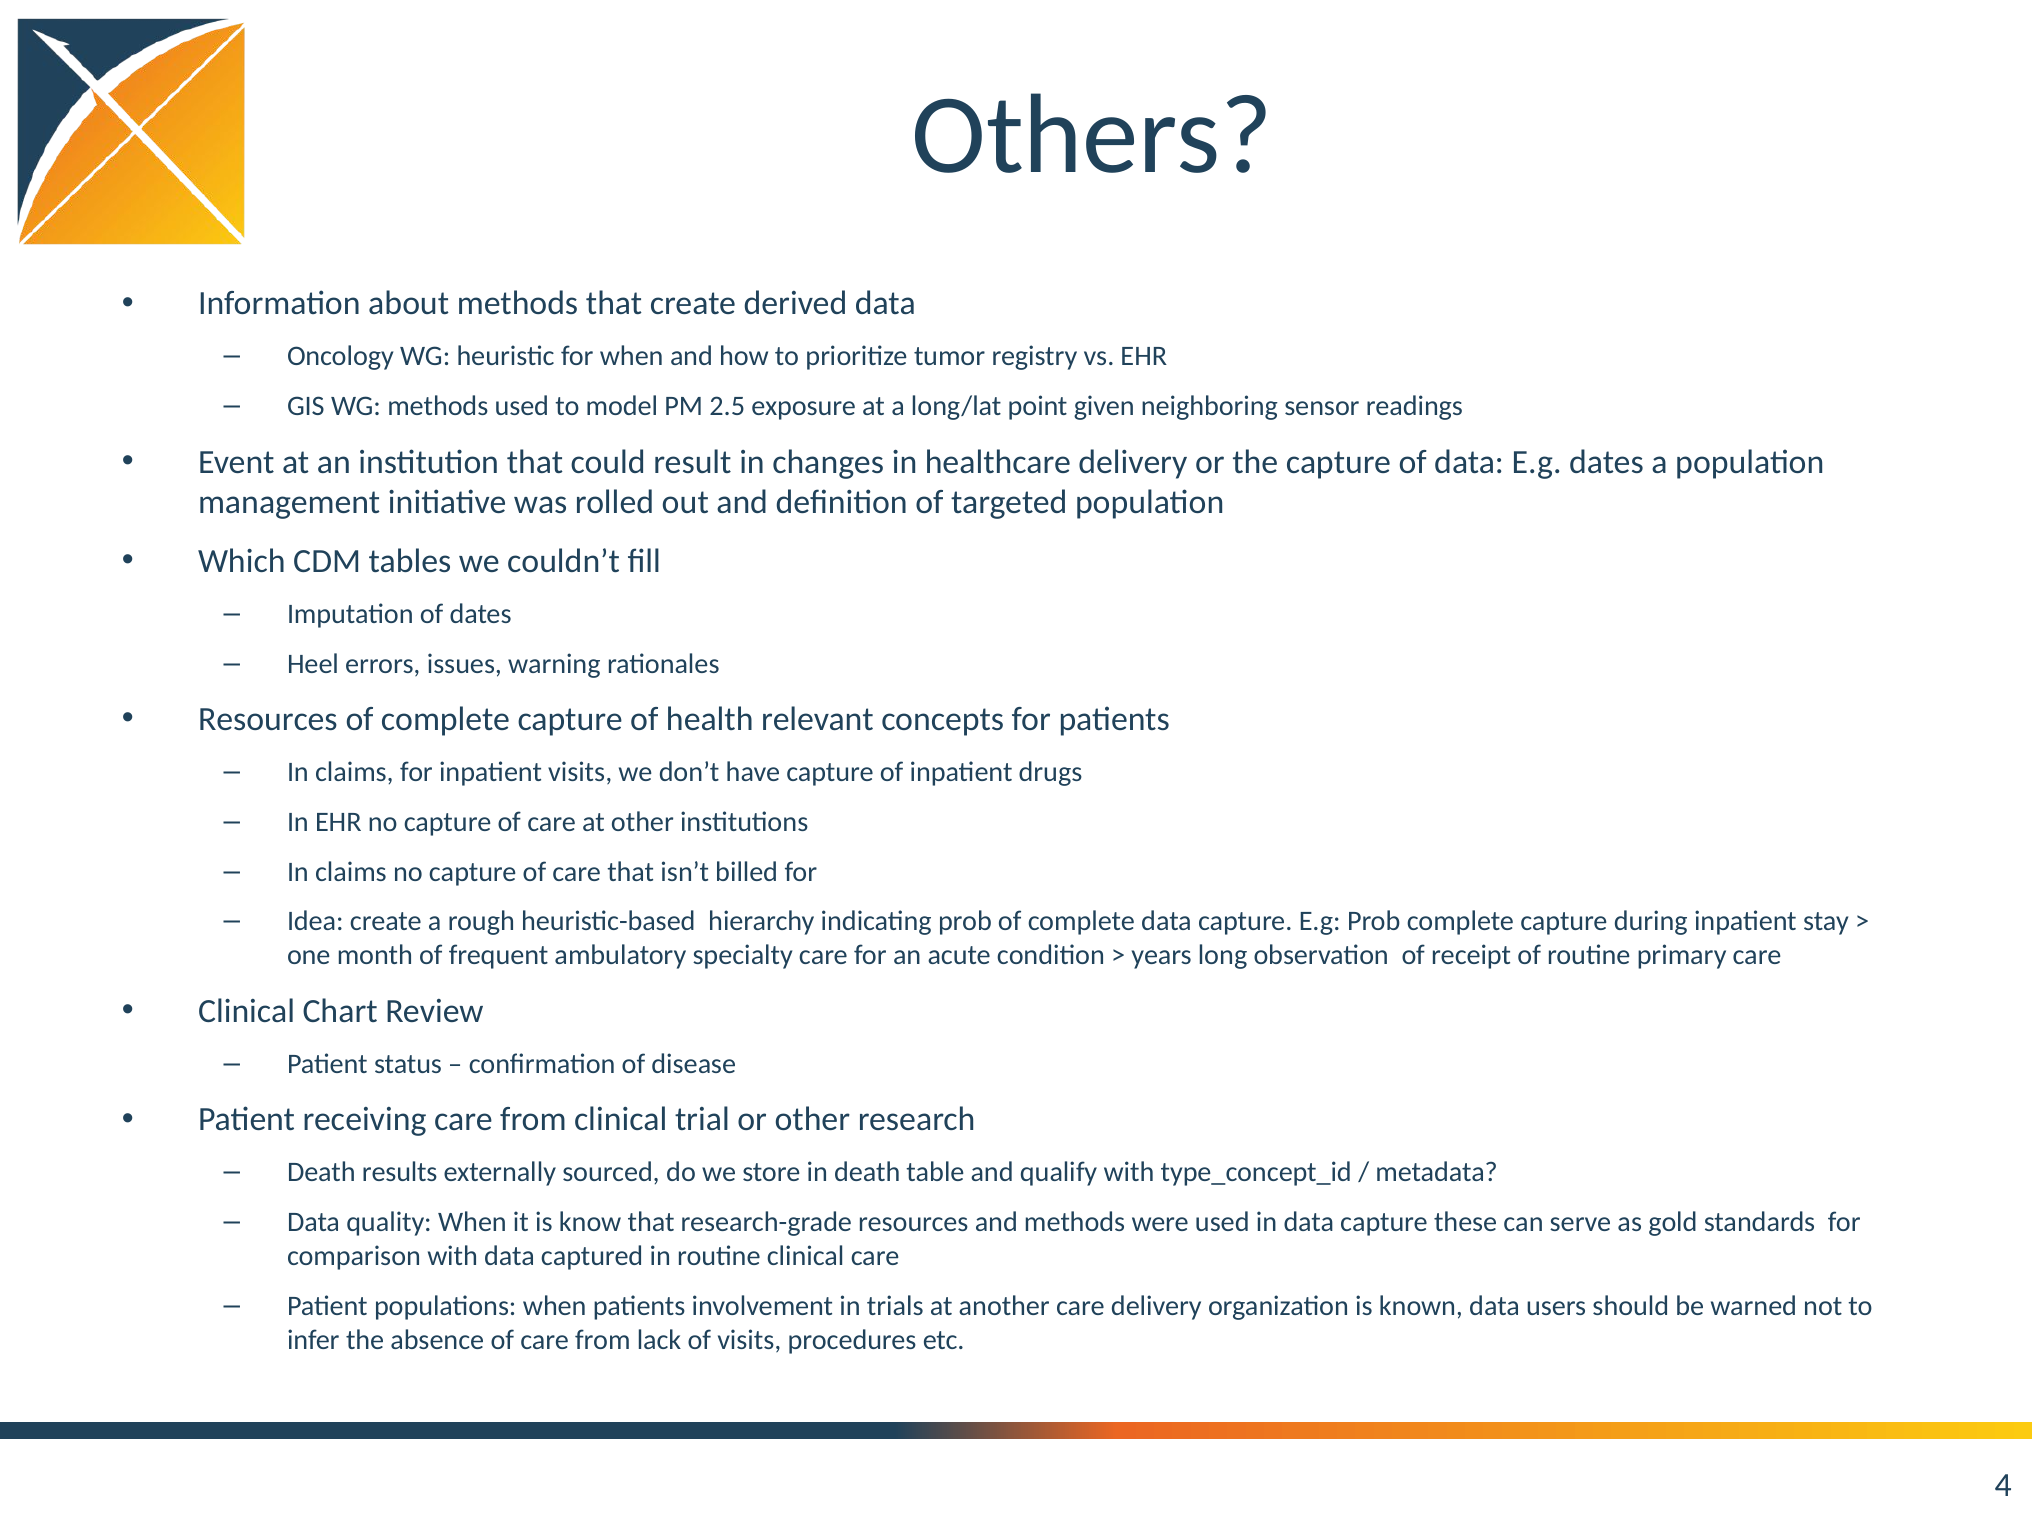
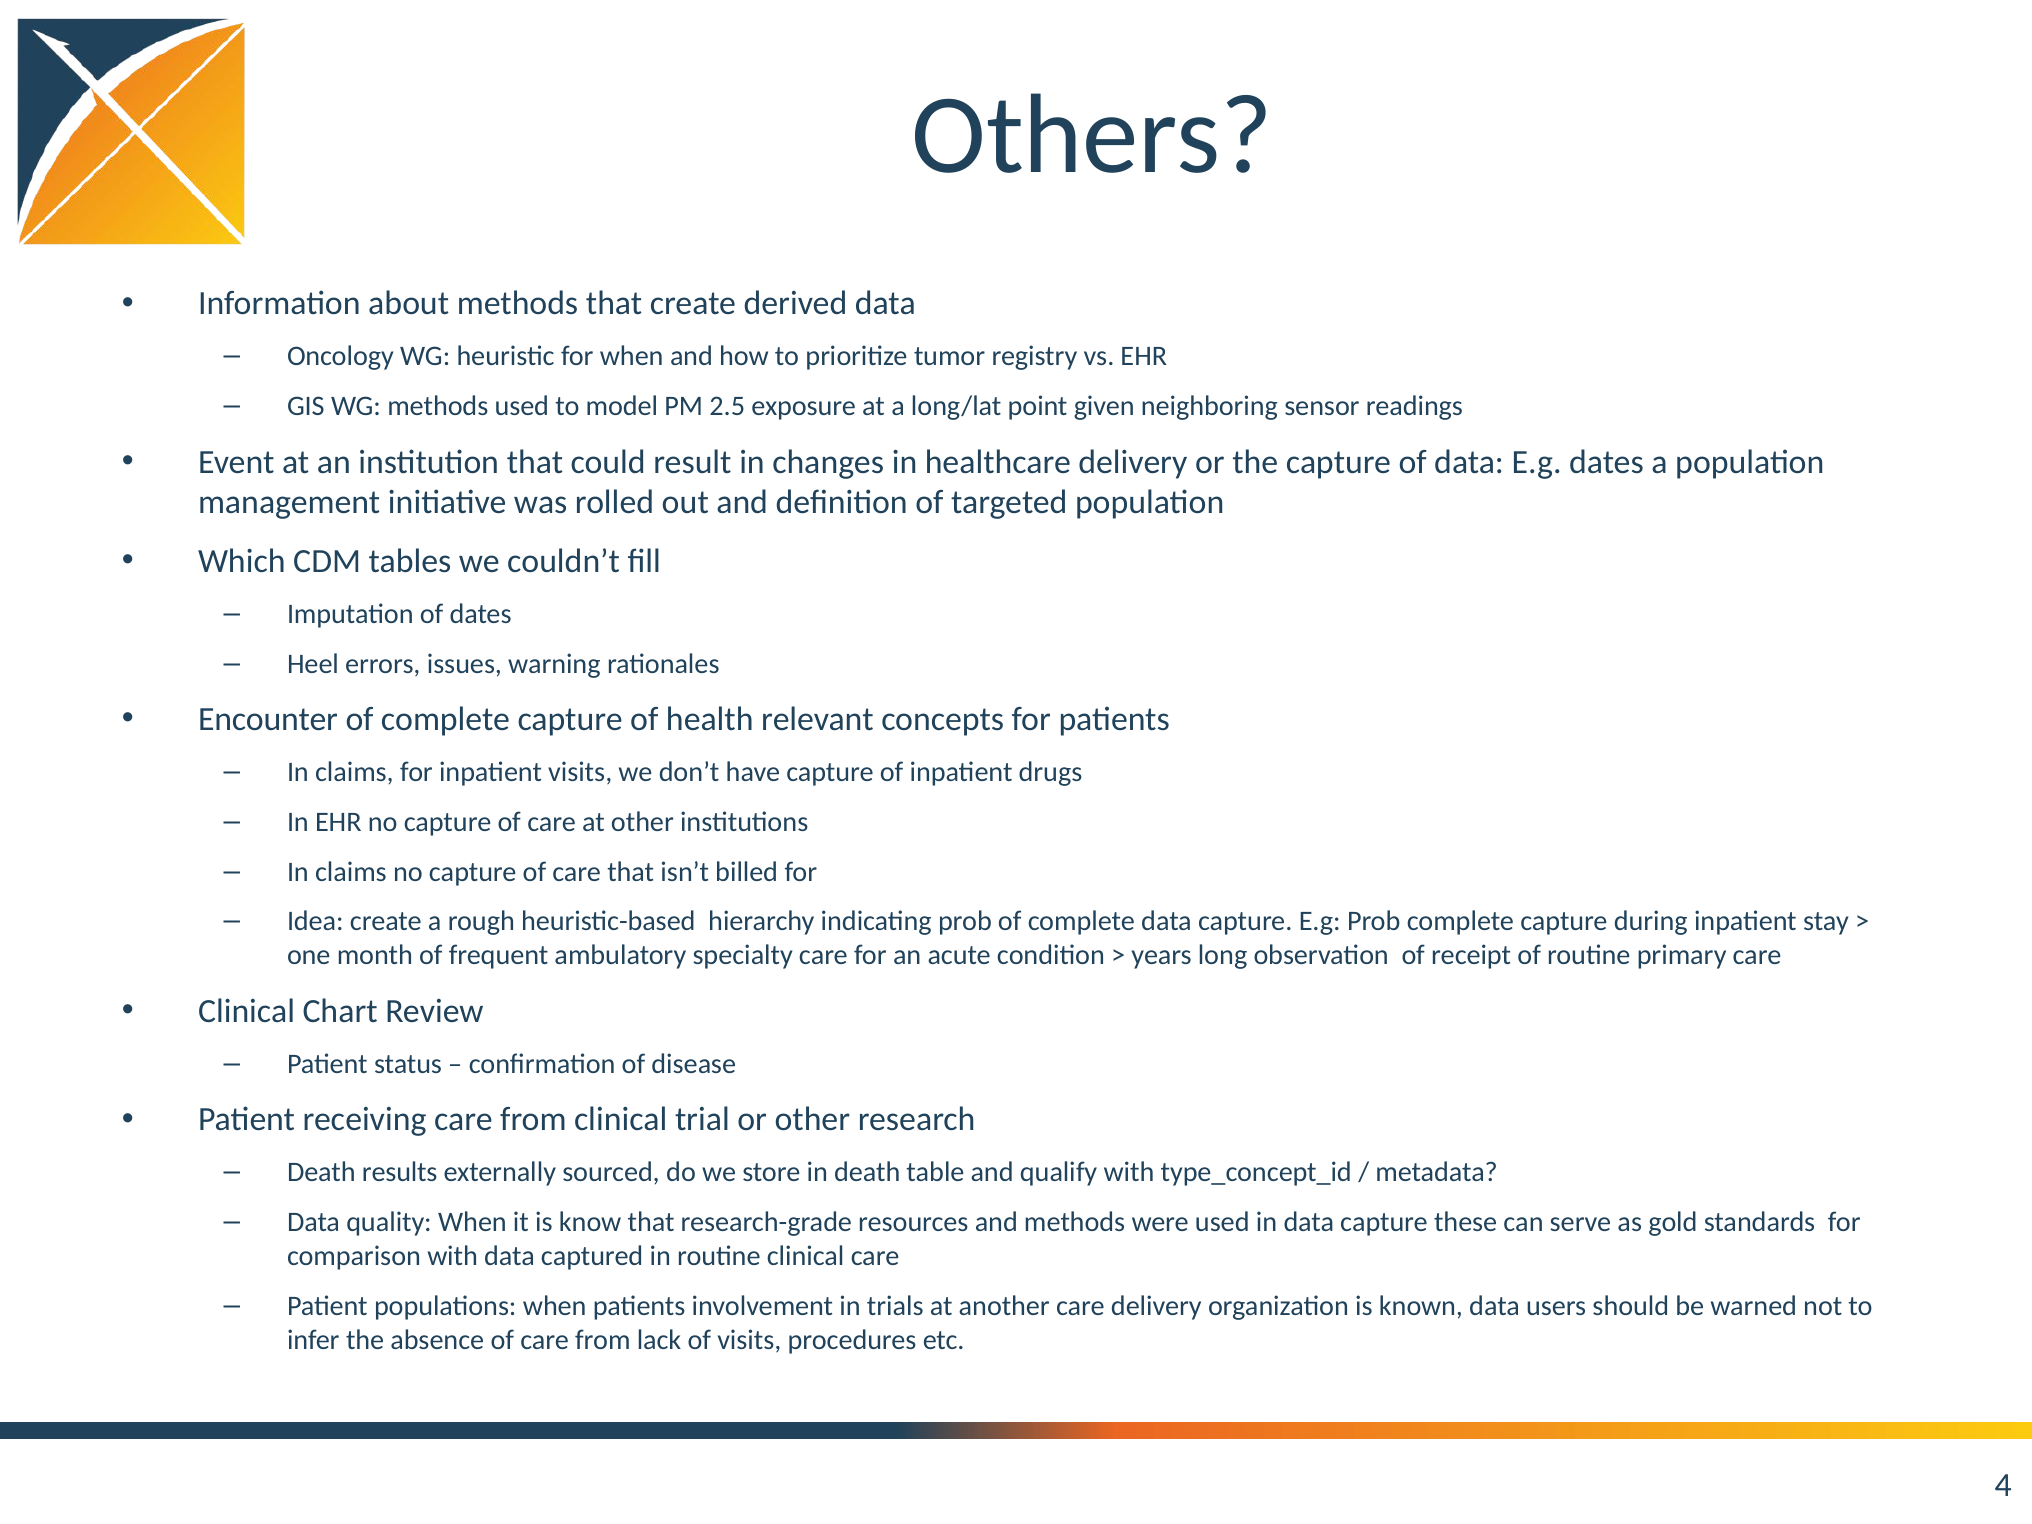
Resources: Resources -> Encounter (268, 720)
